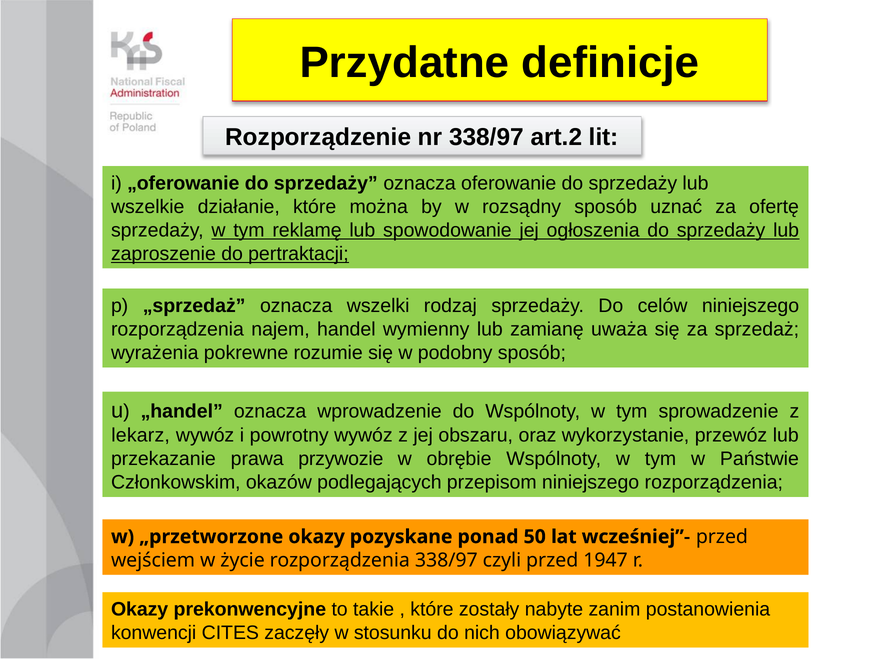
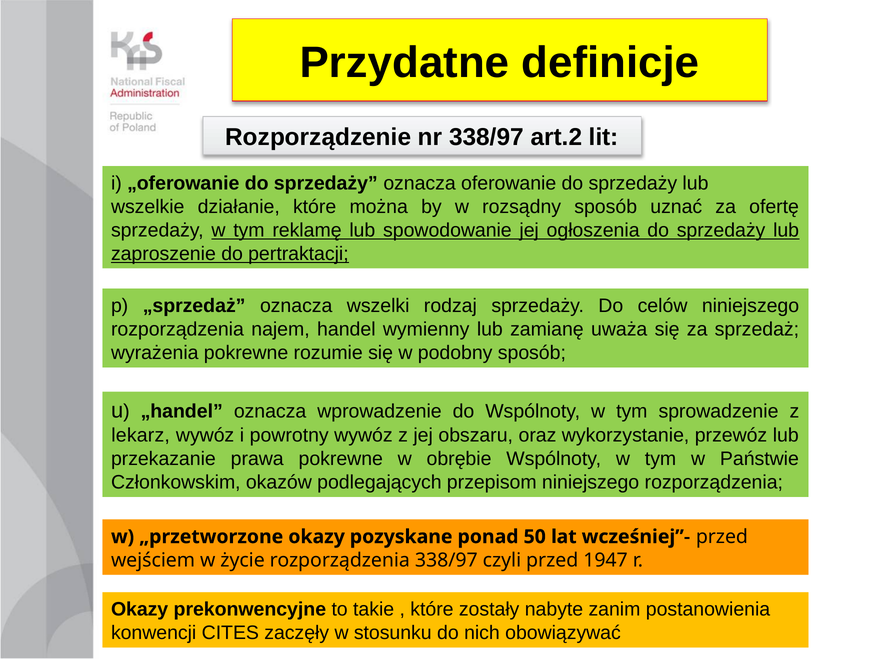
prawa przywozie: przywozie -> pokrewne (341, 459)
